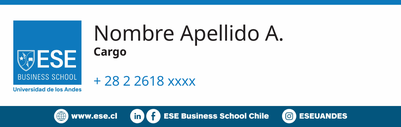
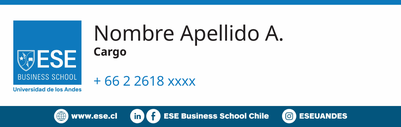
28: 28 -> 66 (112, 81)
